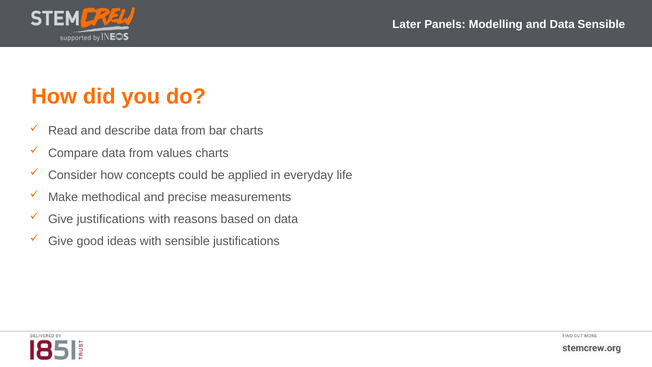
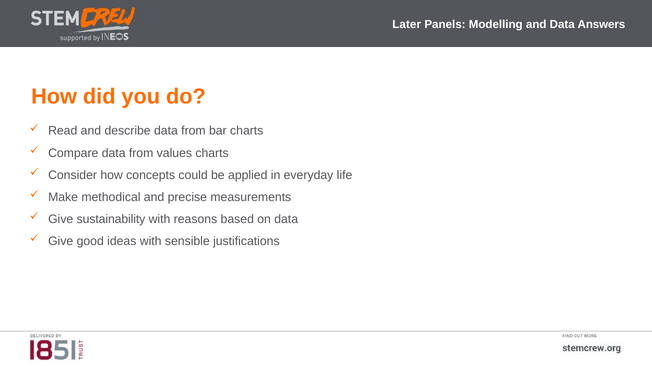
Data Sensible: Sensible -> Answers (601, 24)
Give justifications: justifications -> sustainability (111, 219)
